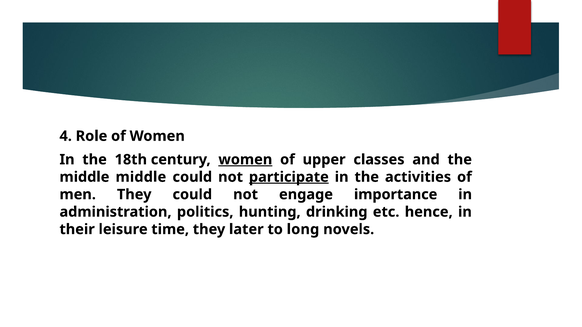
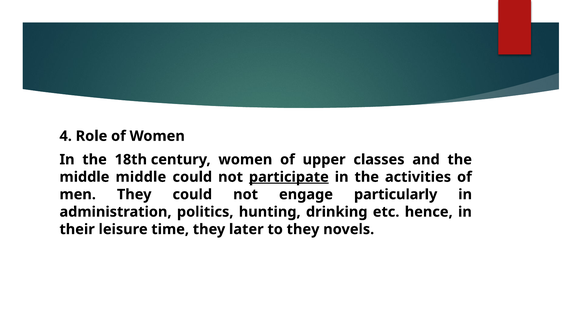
women underline: present -> none (245, 160)
importance: importance -> particularly (396, 195)
to long: long -> they (303, 230)
